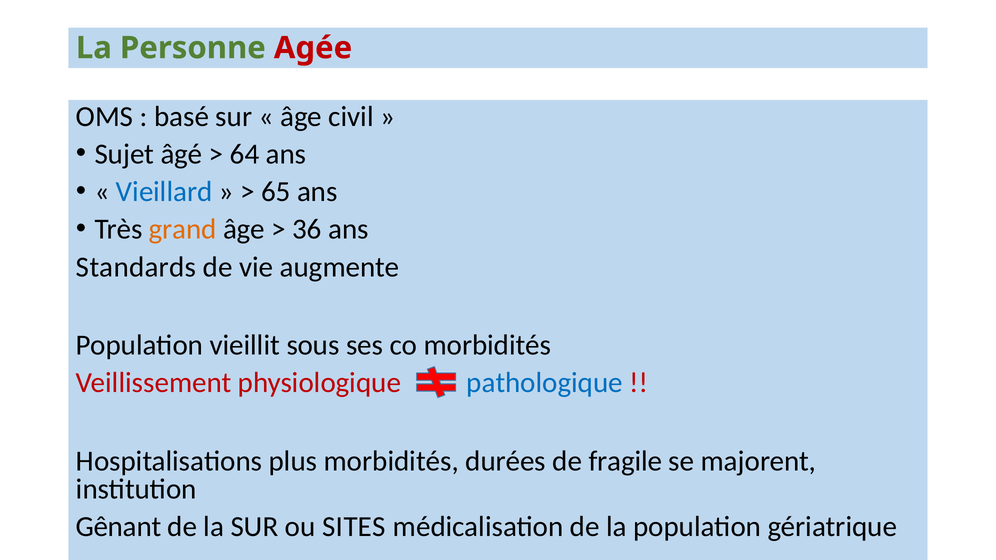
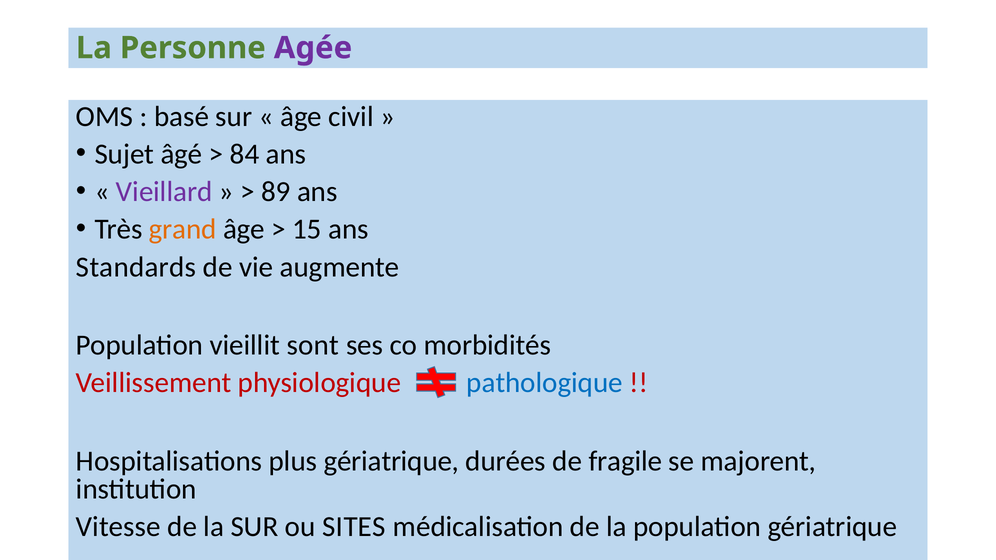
Agée colour: red -> purple (313, 48)
64: 64 -> 84 (245, 154)
Vieillard colour: blue -> purple (164, 192)
65: 65 -> 89 (276, 192)
36: 36 -> 15 (307, 229)
sous: sous -> sont (313, 345)
plus morbidités: morbidités -> gériatrique (391, 461)
Gênant: Gênant -> Vitesse (118, 527)
